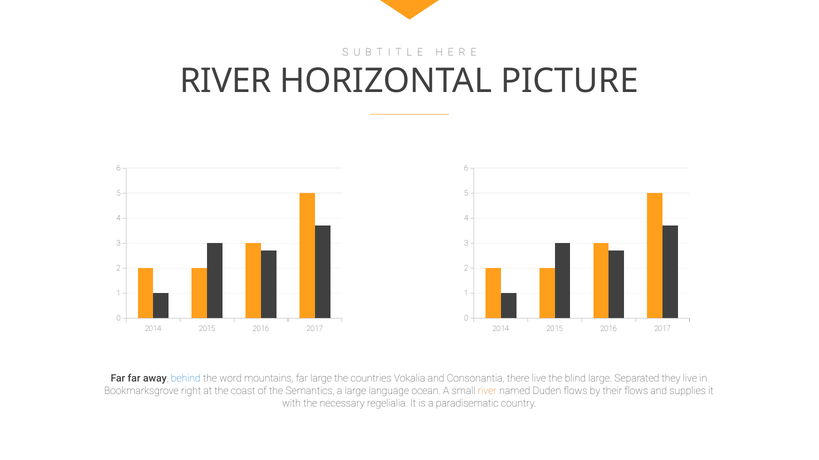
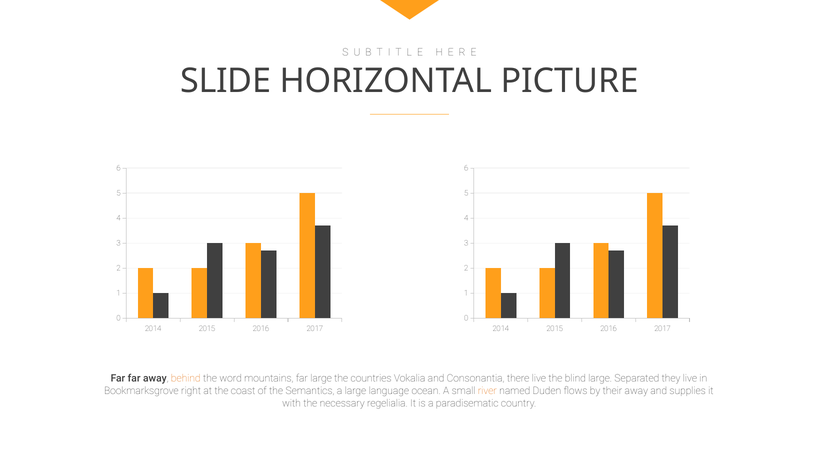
RIVER: RIVER -> SLIDE (226, 81)
behind colour: blue -> orange (186, 379)
their flows: flows -> away (636, 391)
